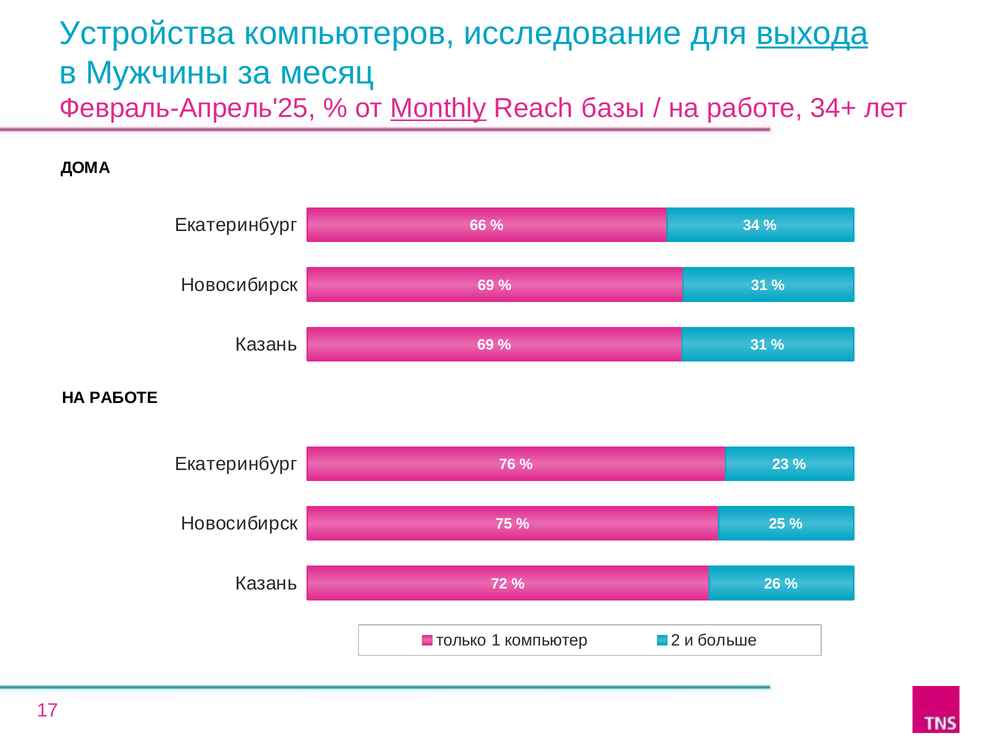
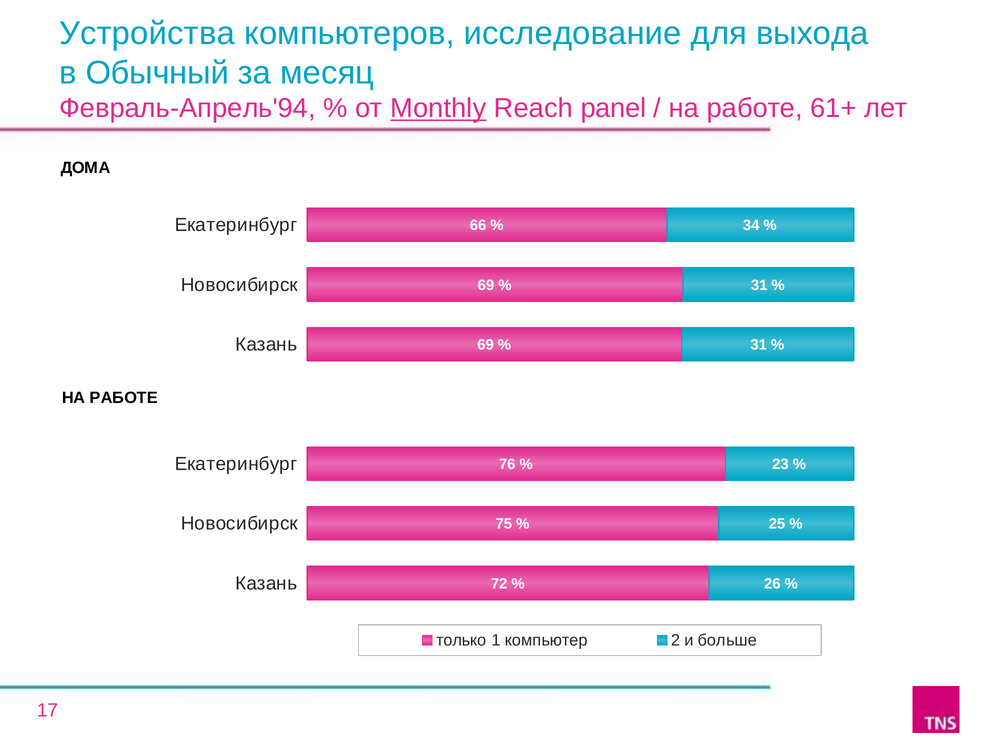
выхода underline: present -> none (812, 33)
Мужчины: Мужчины -> Обычный (157, 73)
Февраль-Апрель'25: Февраль-Апрель'25 -> Февраль-Апрель'94 (187, 109)
базы: базы -> panel (613, 109)
34+: 34+ -> 61+ (833, 109)
